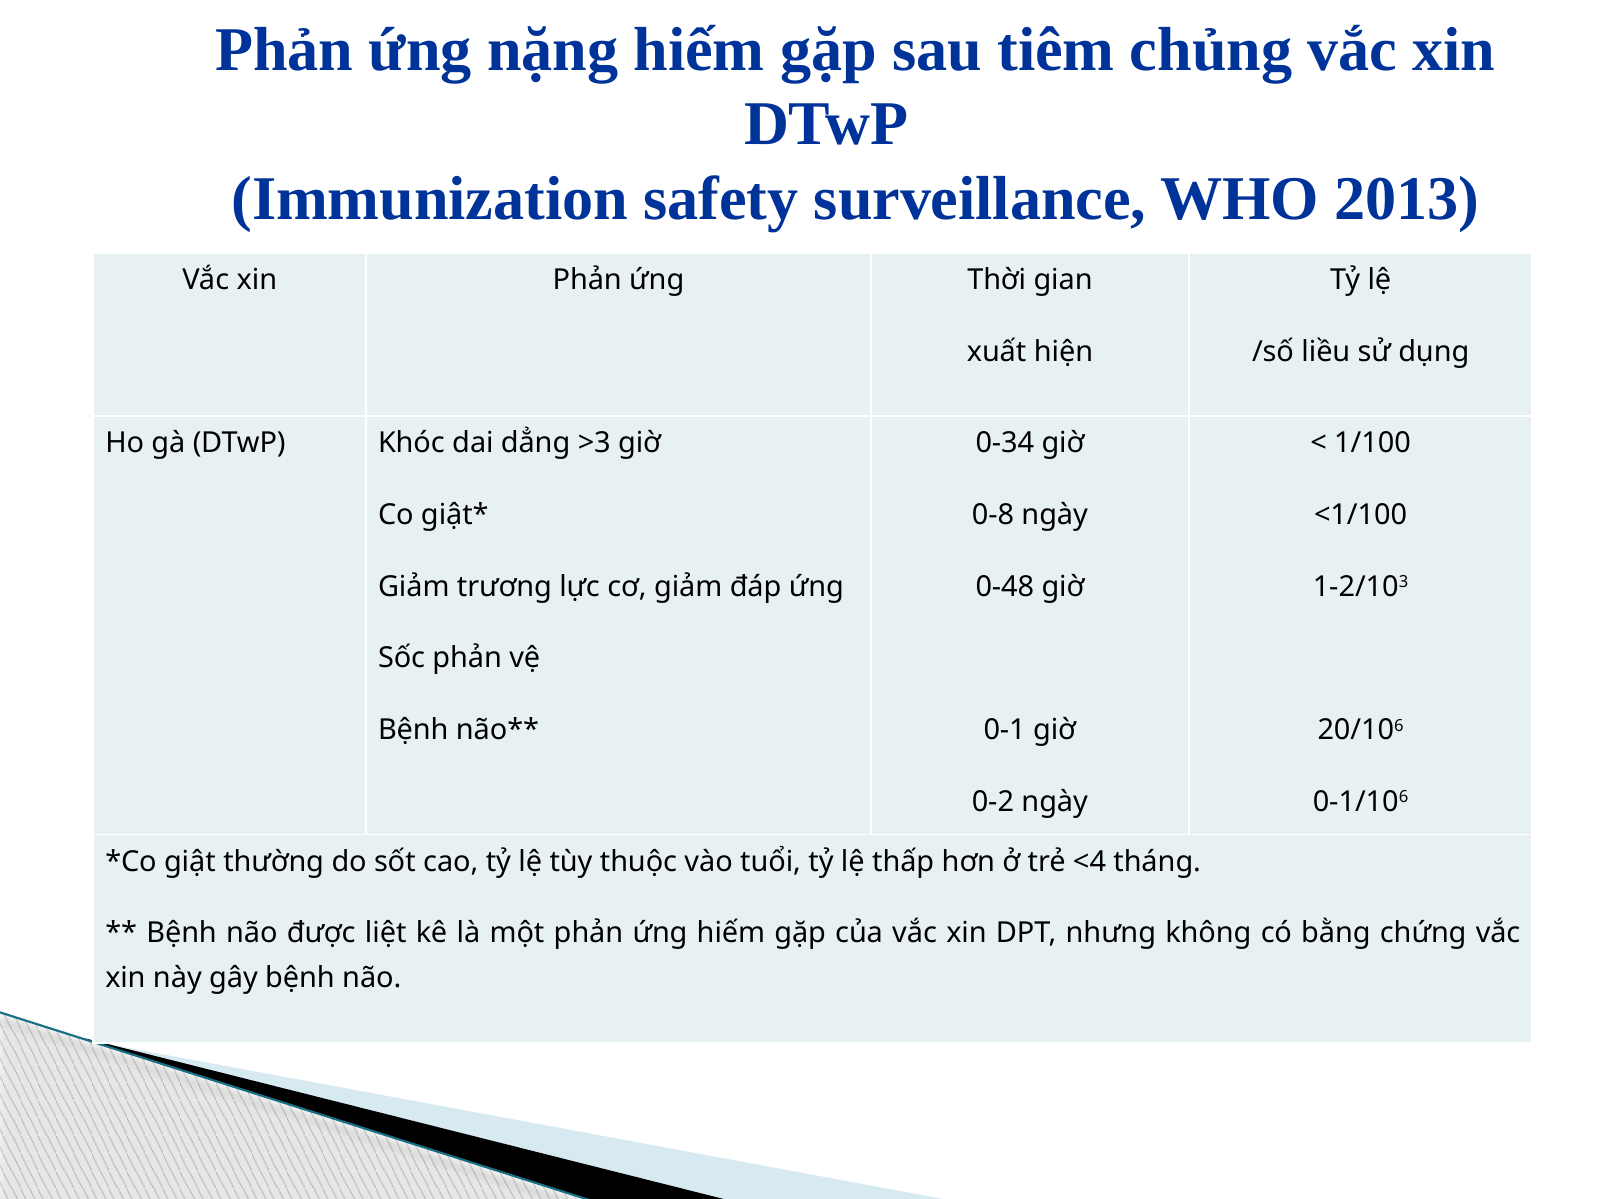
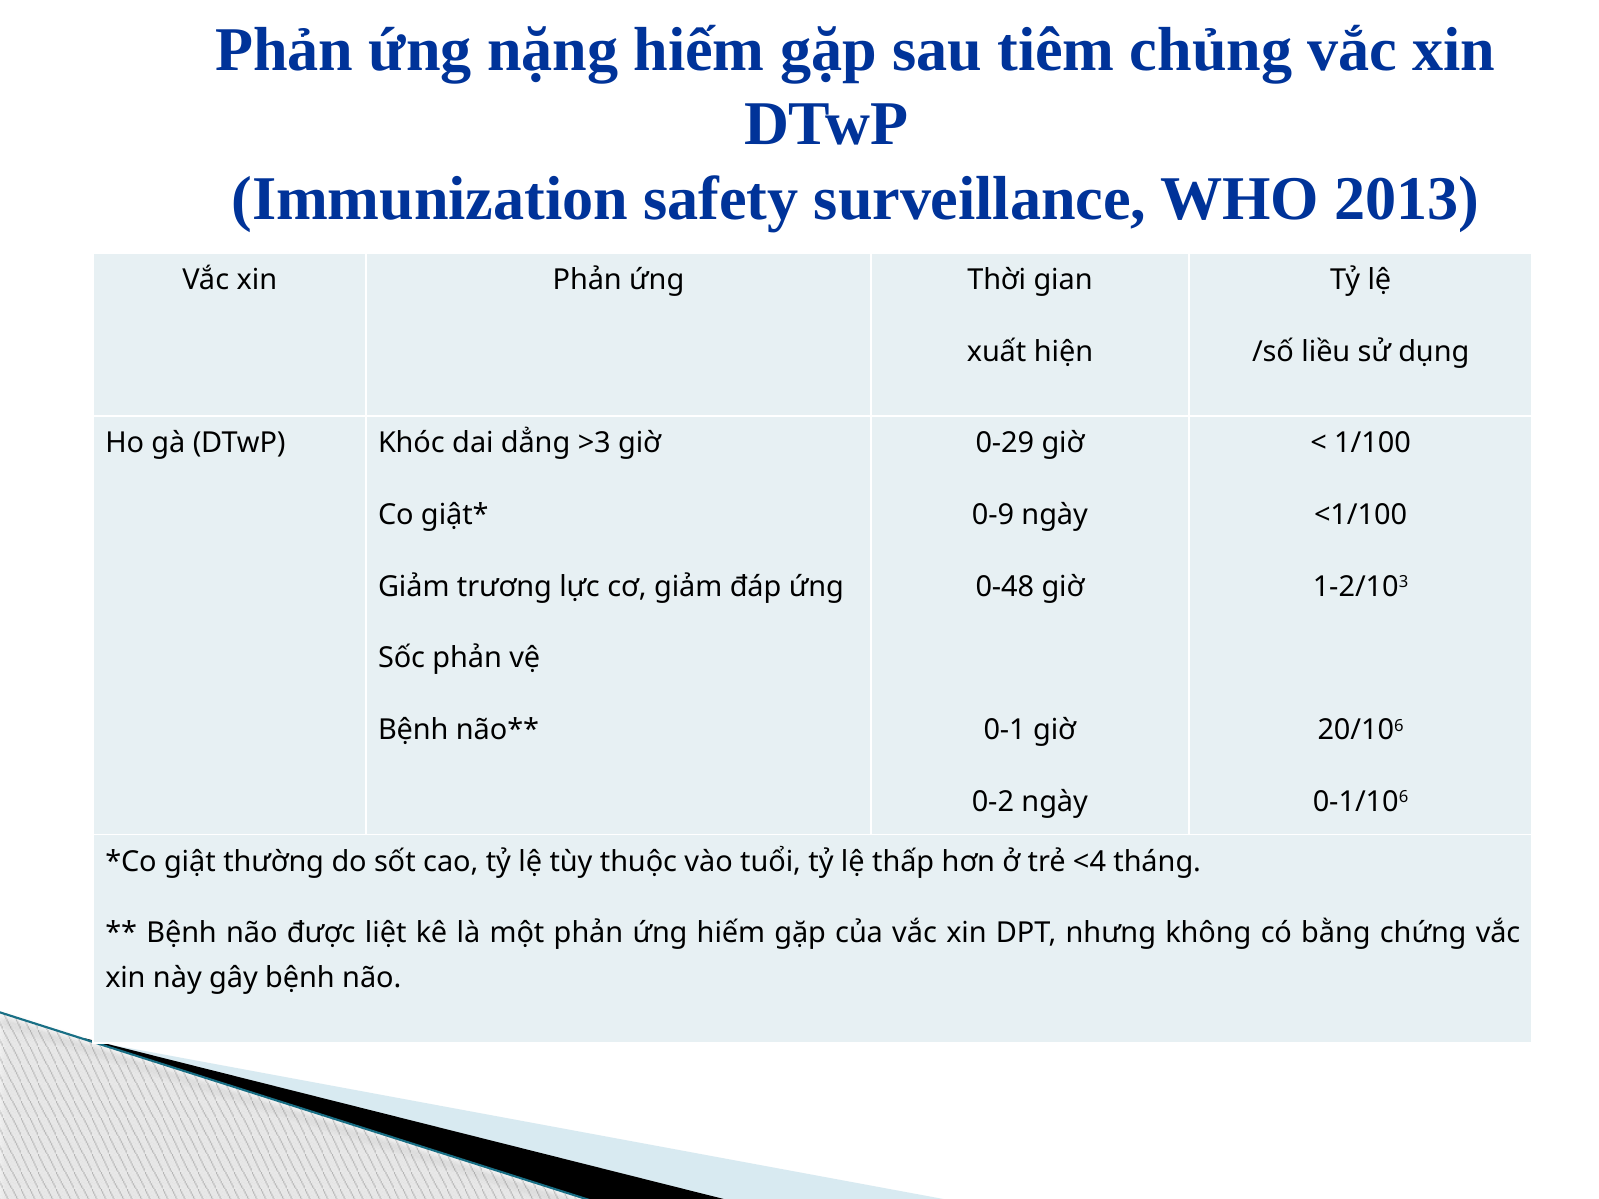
0-34: 0-34 -> 0-29 (1005, 443)
0-8: 0-8 -> 0-9 (993, 515)
